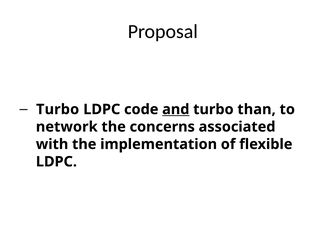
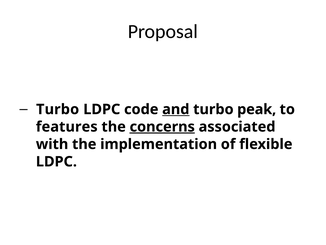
than: than -> peak (257, 109)
network: network -> features (67, 127)
concerns underline: none -> present (162, 127)
